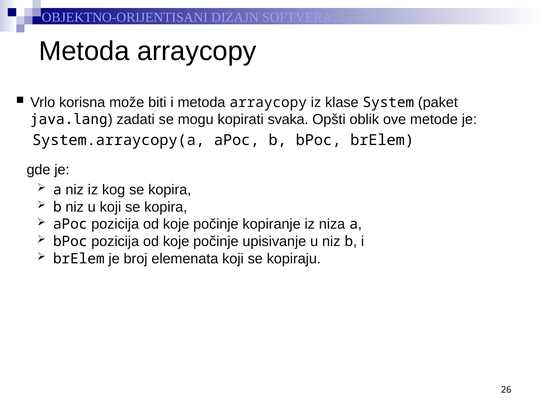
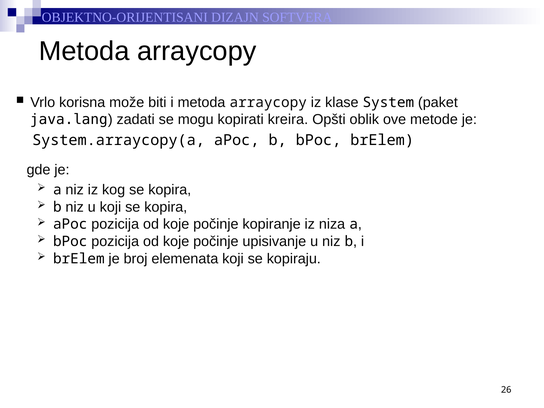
svaka: svaka -> kreira (288, 119)
